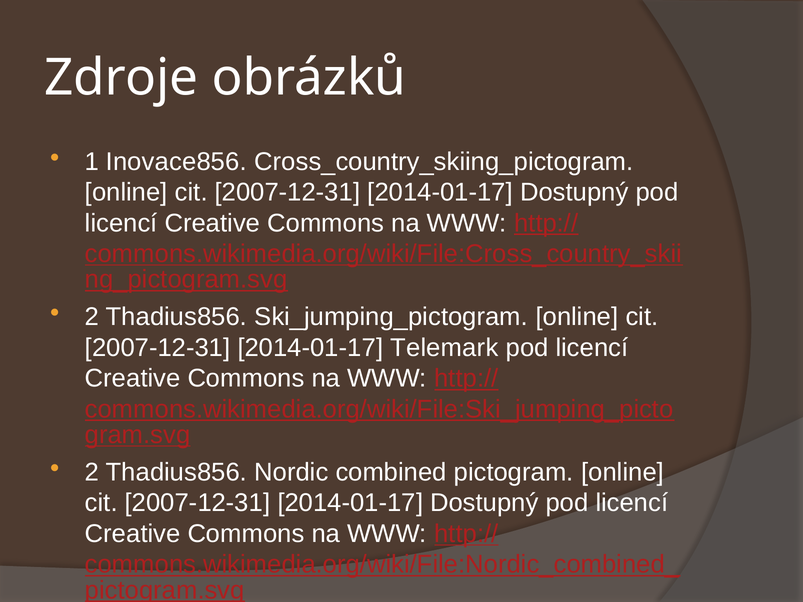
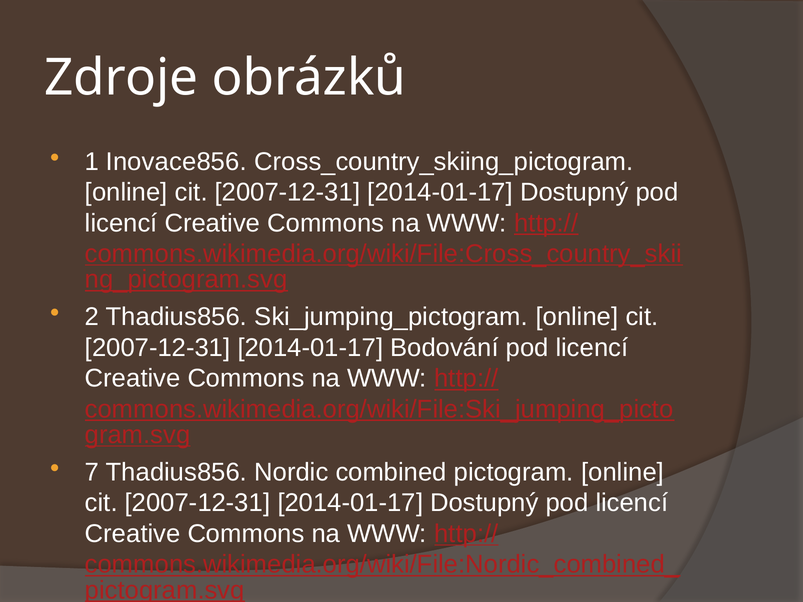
Telemark: Telemark -> Bodování (444, 348)
2: 2 -> 7 (92, 472)
